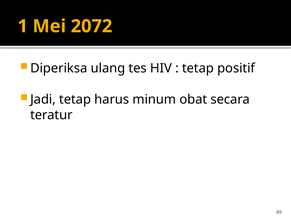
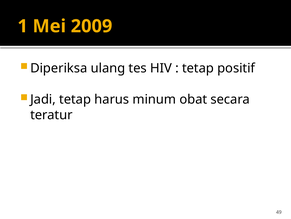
2072: 2072 -> 2009 (92, 26)
